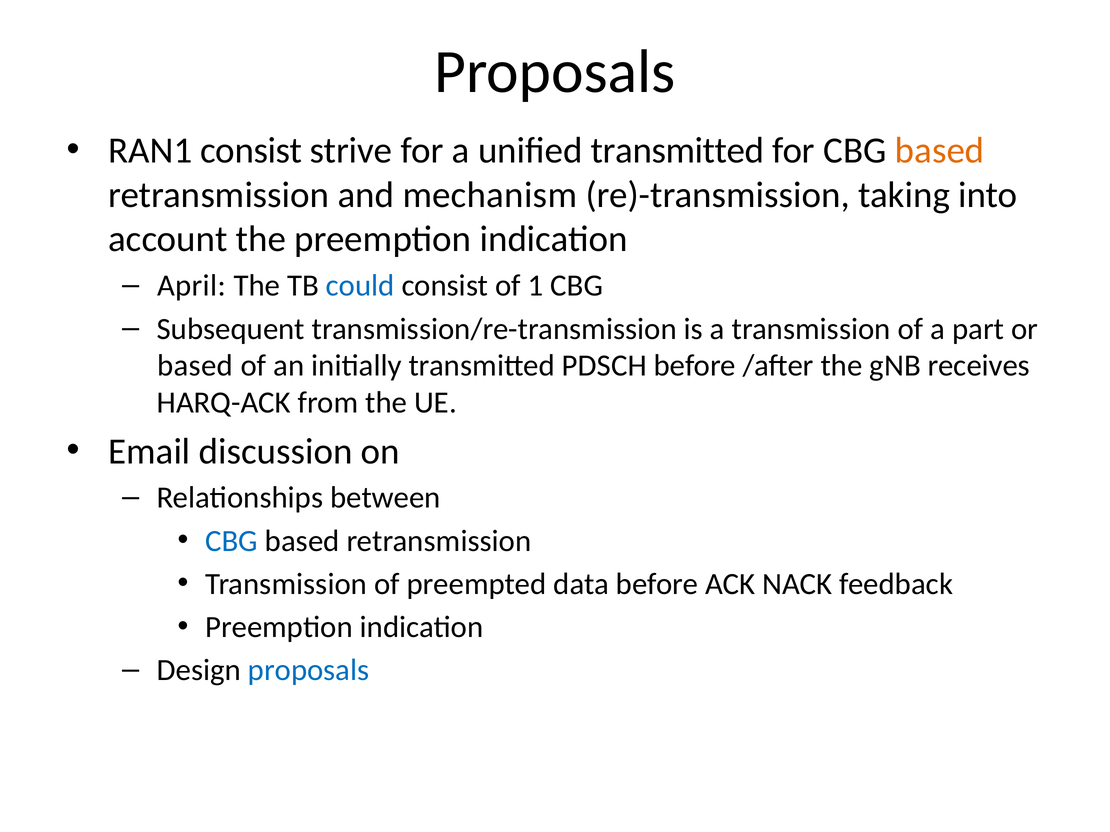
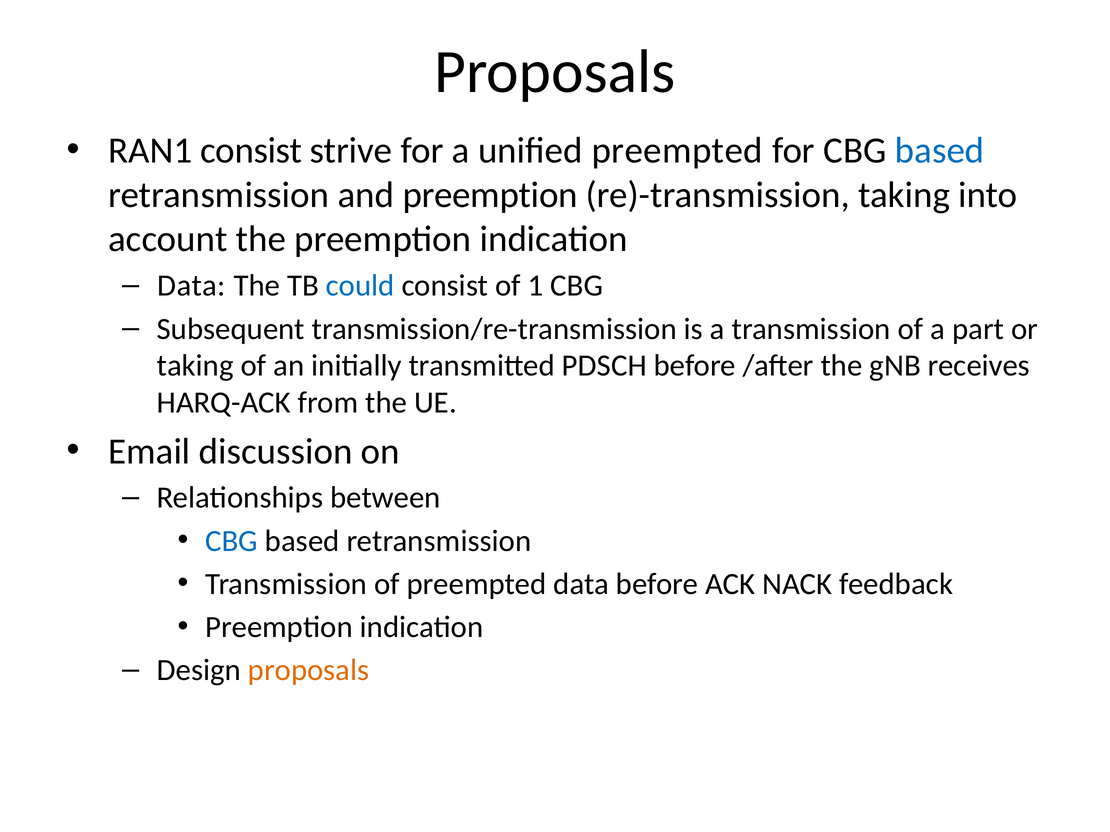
unified transmitted: transmitted -> preempted (677, 151)
based colour: orange -> blue (940, 151)
and mechanism: mechanism -> preemption (490, 195)
April: April -> Data (192, 286)
based: based -> taking (195, 366)
proposals colour: blue -> orange (309, 671)
